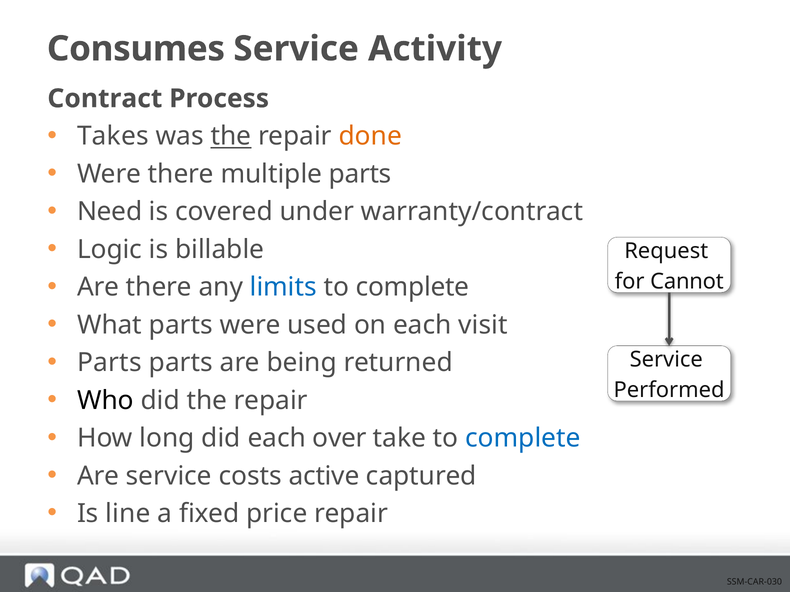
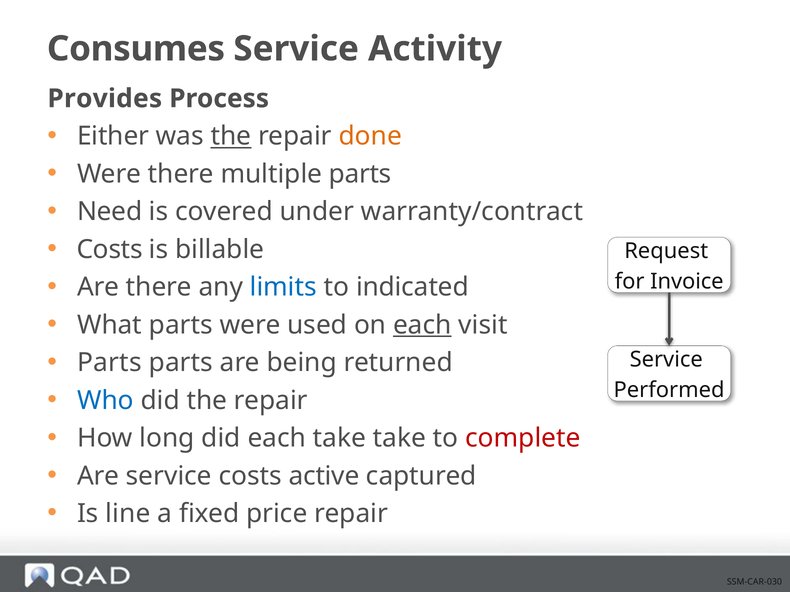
Contract: Contract -> Provides (105, 99)
Takes: Takes -> Either (113, 136)
Logic: Logic -> Costs (110, 250)
complete: complete -> indicated (412, 287)
Cannot: Cannot -> Invoice (687, 282)
each underline: none -> present (422, 325)
Who colour: black -> blue (105, 401)
each over: over -> take (339, 438)
complete colour: blue -> red (523, 438)
